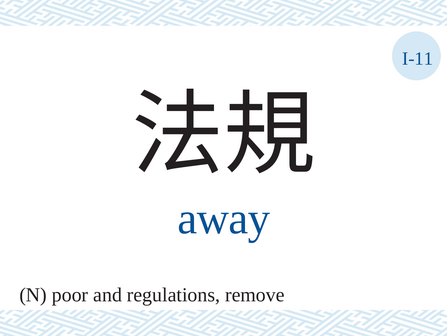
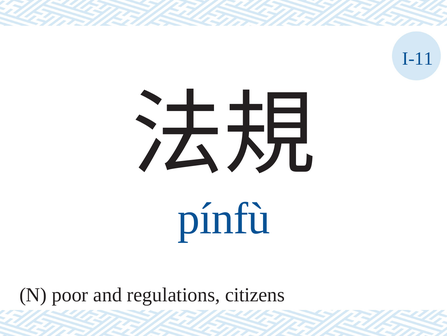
away: away -> pínfù (224, 218)
remove: remove -> citizens (255, 294)
